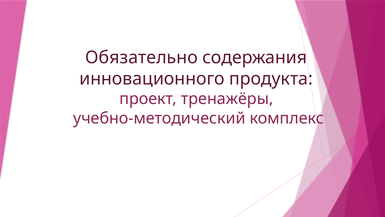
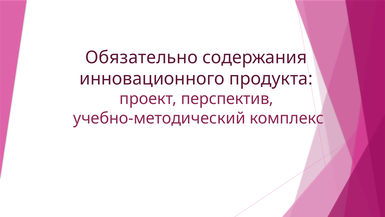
тренажёры: тренажёры -> перспектив (227, 99)
